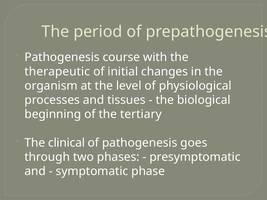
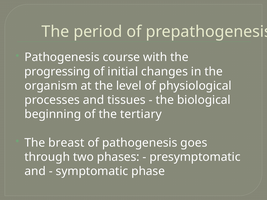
therapeutic: therapeutic -> progressing (57, 72)
clinical: clinical -> breast (66, 143)
